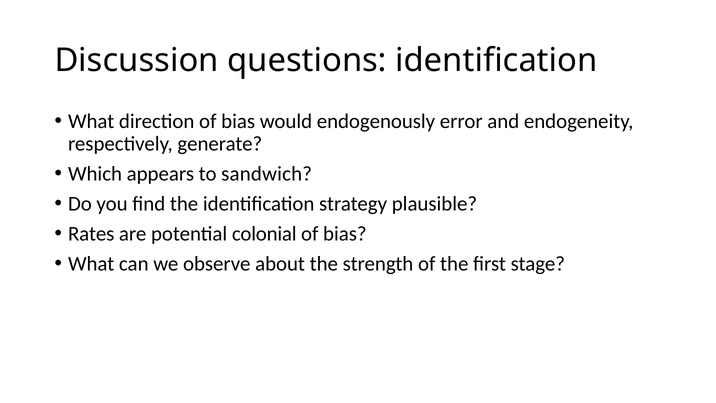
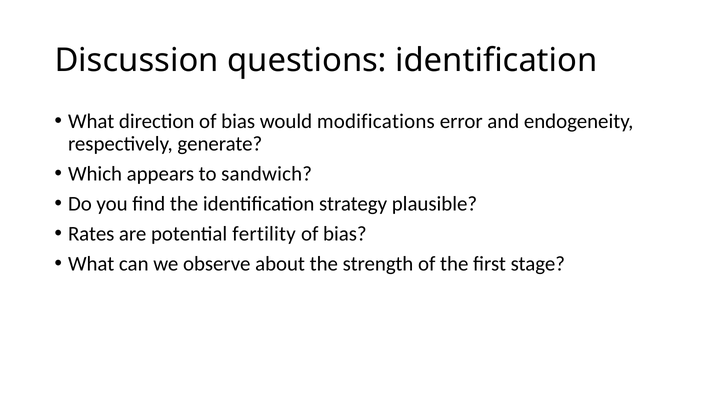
endogenously: endogenously -> modifications (376, 121)
colonial: colonial -> fertility (264, 234)
